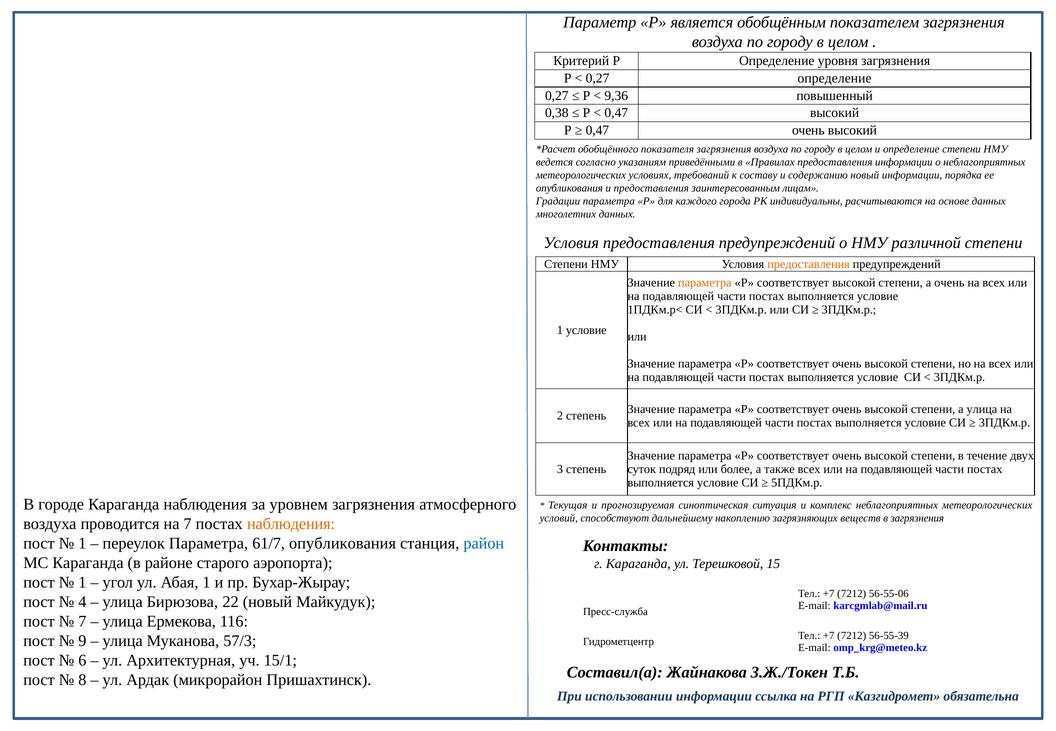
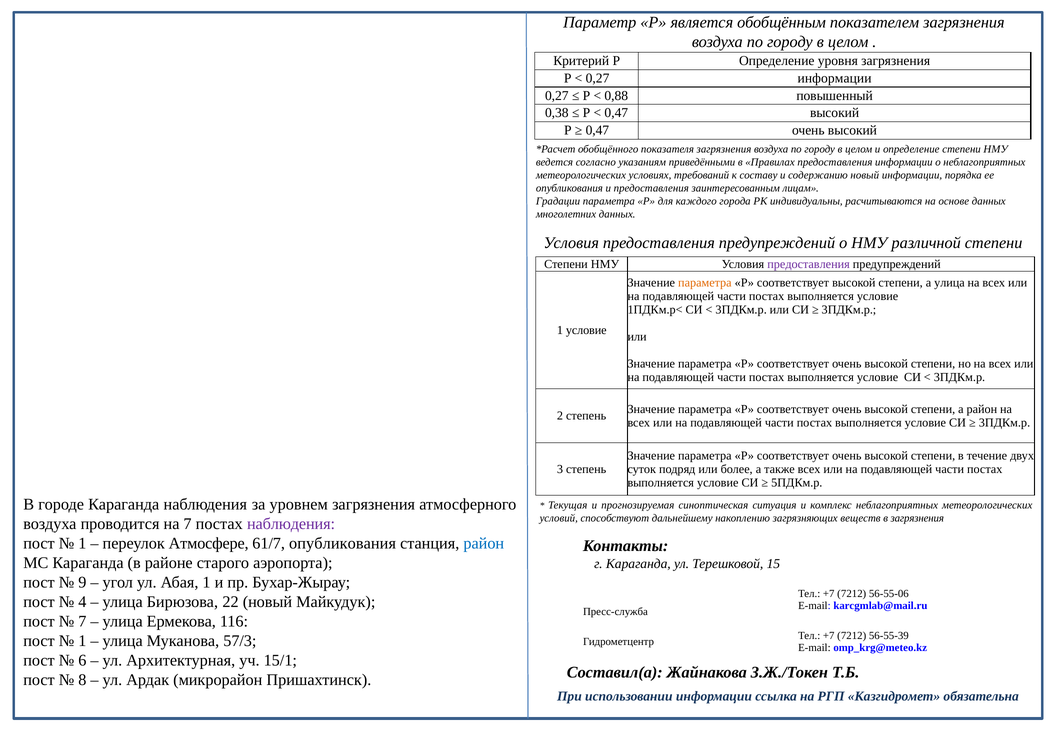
0,27 определение: определение -> информации (835, 78)
9,36: 9,36 -> 0,88 (616, 96)
предоставления colour: orange -> purple (809, 264)
а очень: очень -> улица (949, 283)
а улица: улица -> район (982, 409)
наблюдения colour: orange -> purple (291, 524)
переулок Параметра: Параметра -> Атмосфере (209, 544)
1: 1 -> 9 (82, 583)
9: 9 -> 1 (82, 641)
